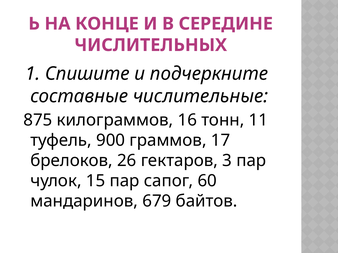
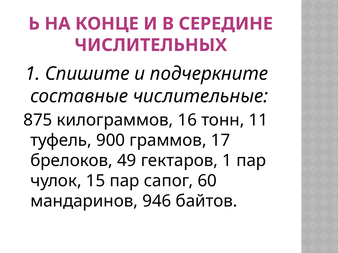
26: 26 -> 49 (127, 161)
гектаров 3: 3 -> 1 (227, 161)
679: 679 -> 946 (157, 201)
